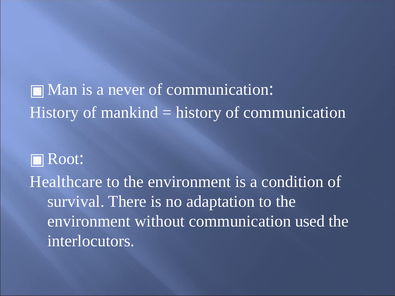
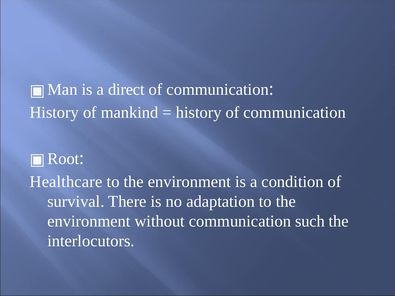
never: never -> direct (126, 90)
used: used -> such (310, 221)
